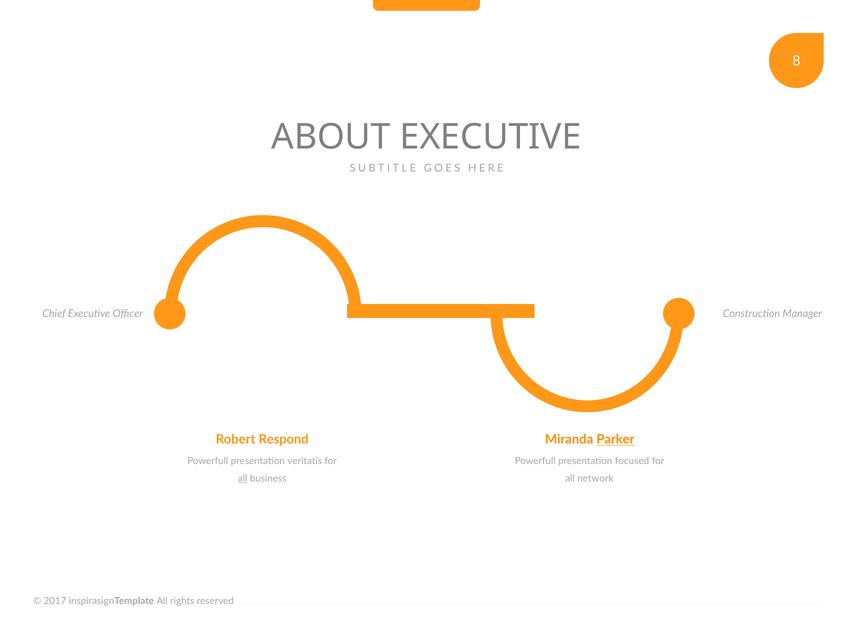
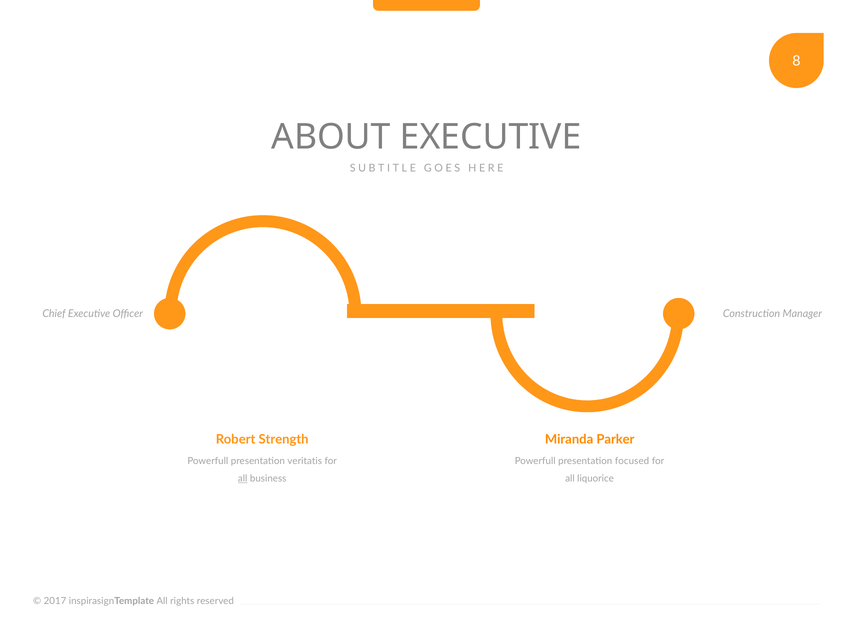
Respond: Respond -> Strength (284, 439)
Parker underline: present -> none (615, 439)
network: network -> liquorice (595, 478)
